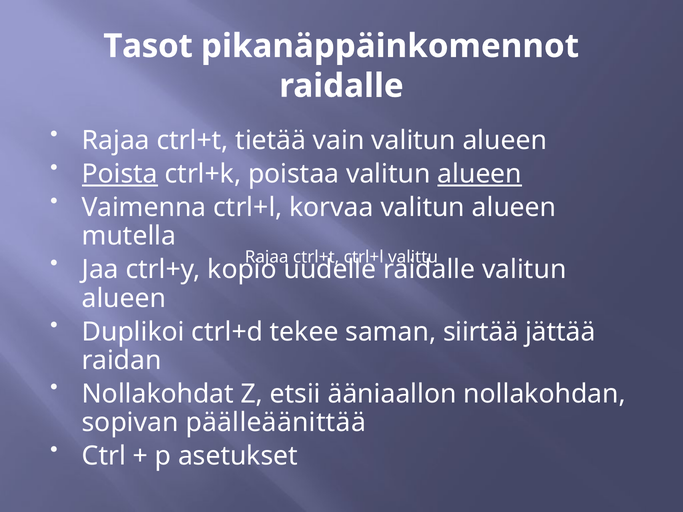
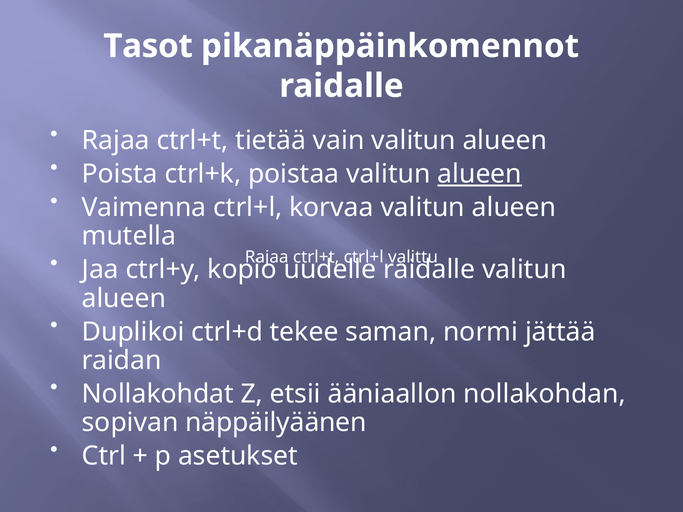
Poista underline: present -> none (120, 174)
siirtää: siirtää -> normi (481, 332)
päälleäänittää: päälleäänittää -> näppäilyäänen (276, 423)
